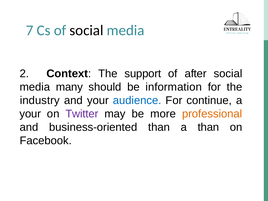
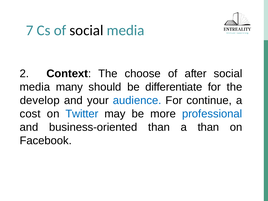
support: support -> choose (143, 74)
information: information -> differentiate (174, 87)
industry: industry -> develop (40, 100)
your: your -> cost (30, 114)
Twitter colour: purple -> blue (82, 114)
professional colour: orange -> blue (212, 114)
